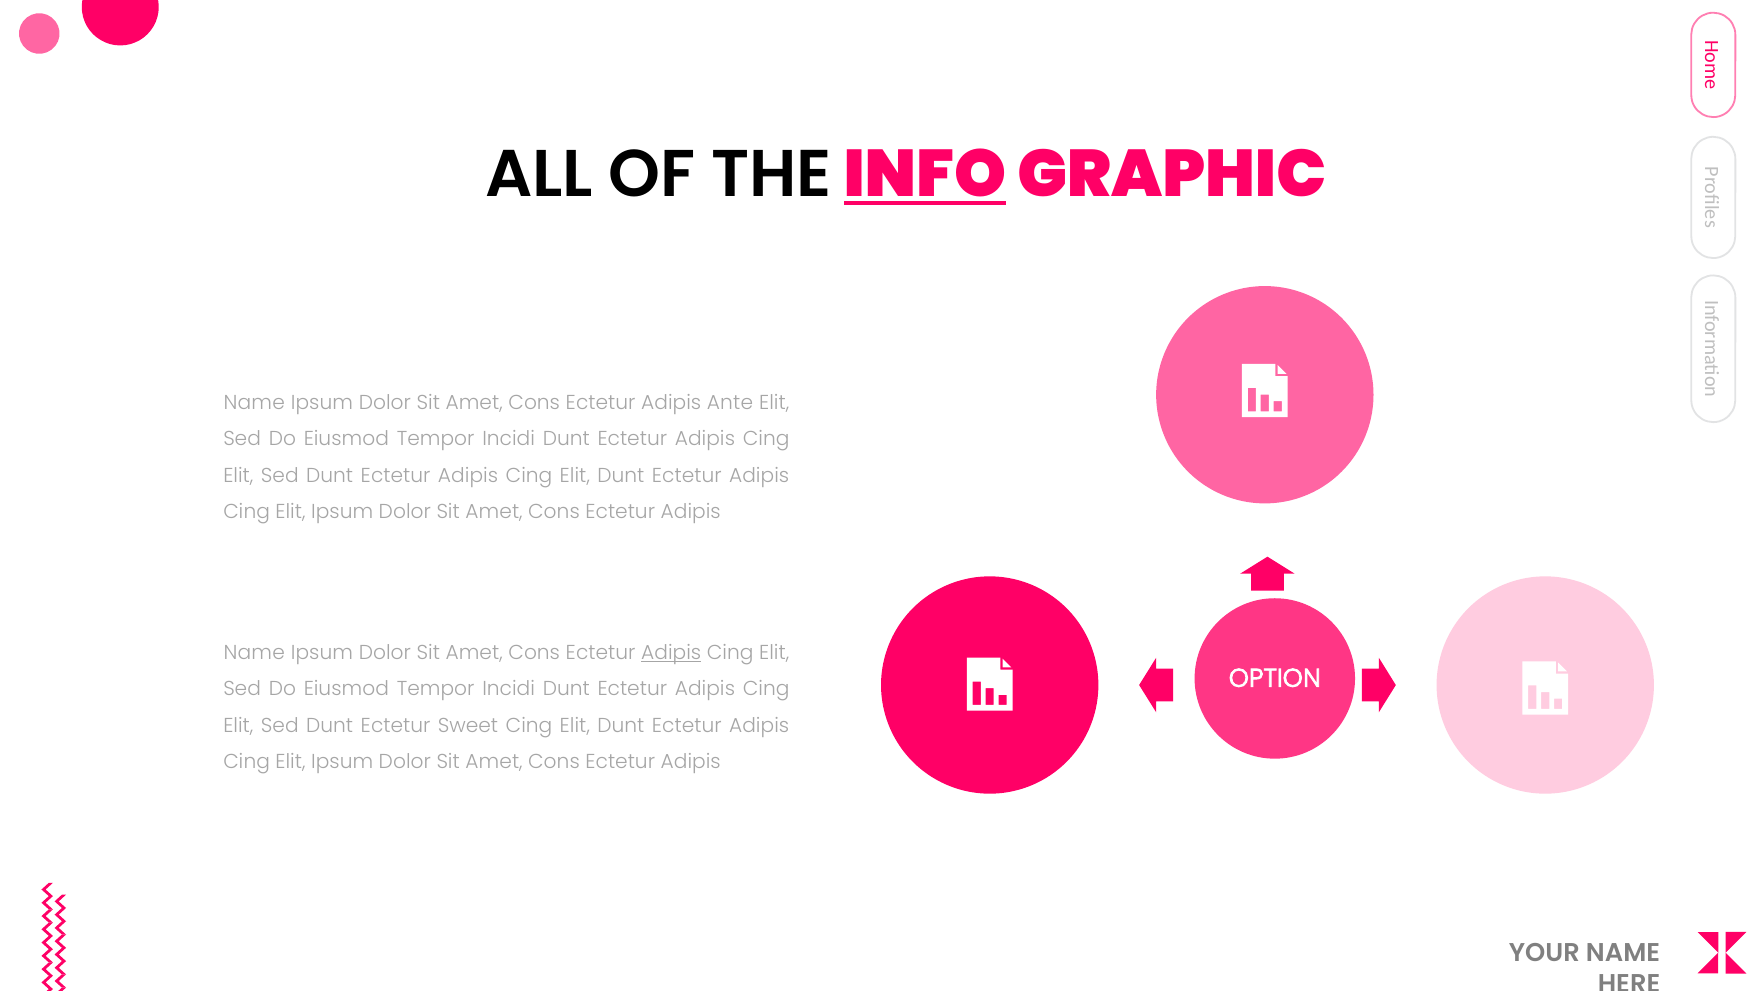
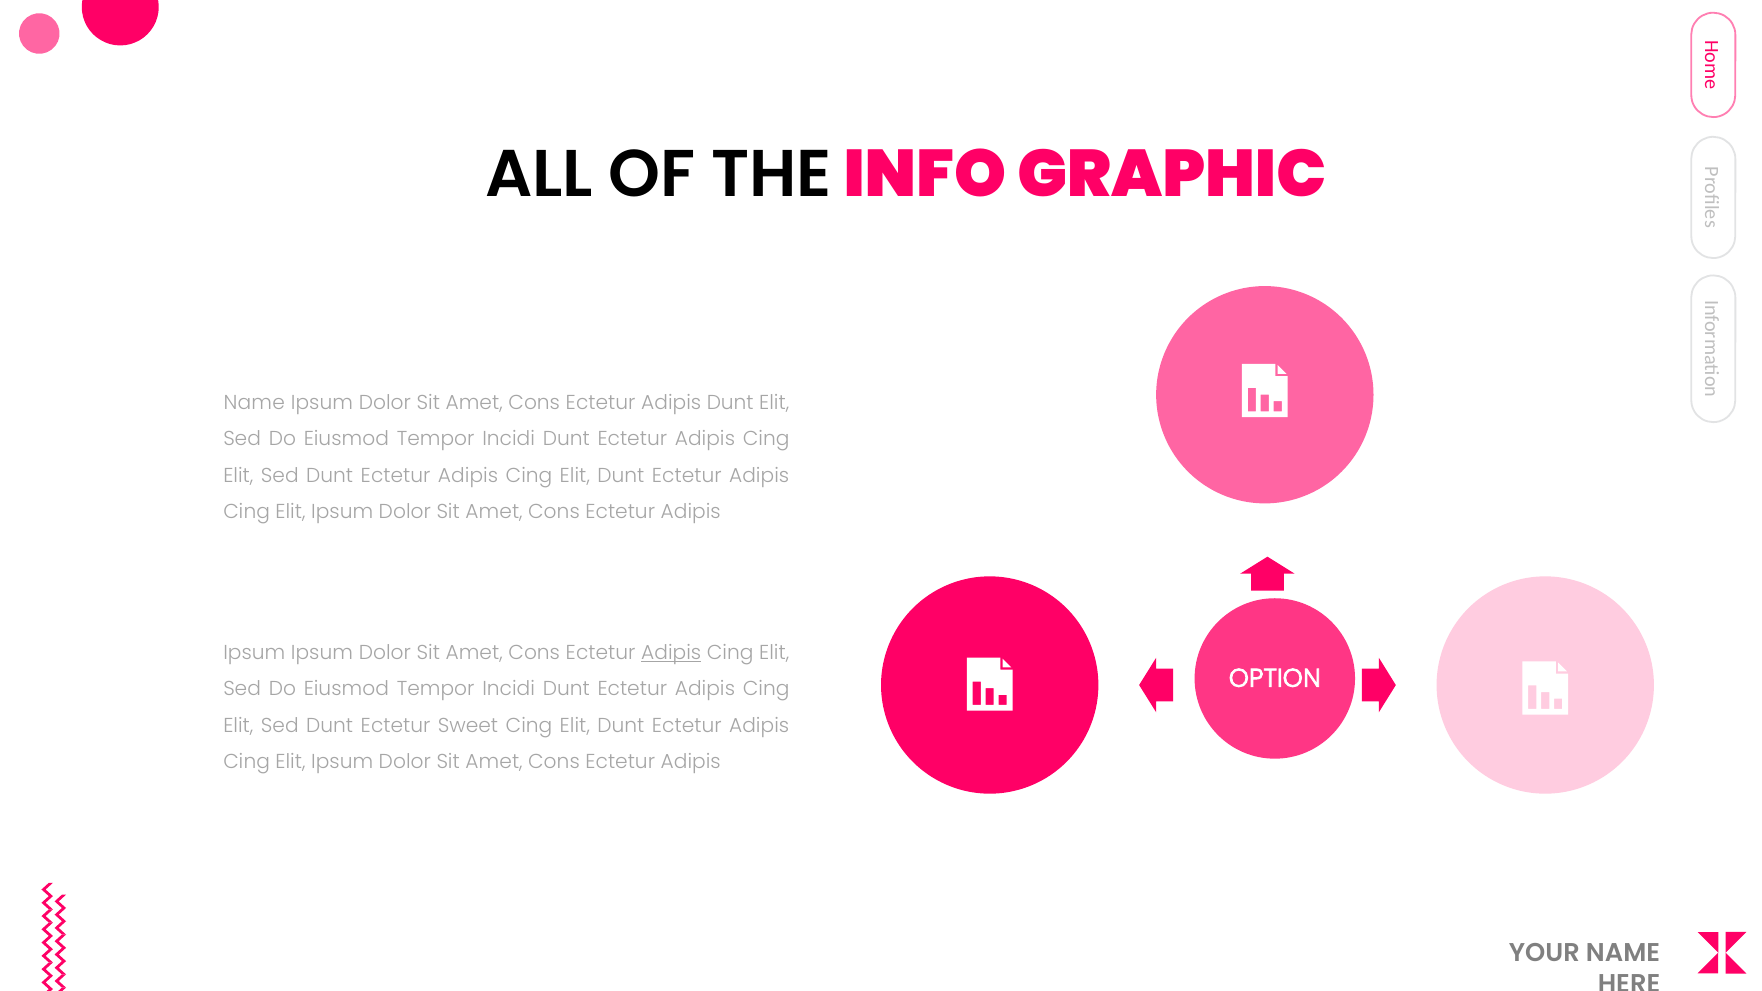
INFO underline: present -> none (925, 174)
Adipis Ante: Ante -> Dunt (730, 403)
Name: Name -> Ipsum (254, 653)
